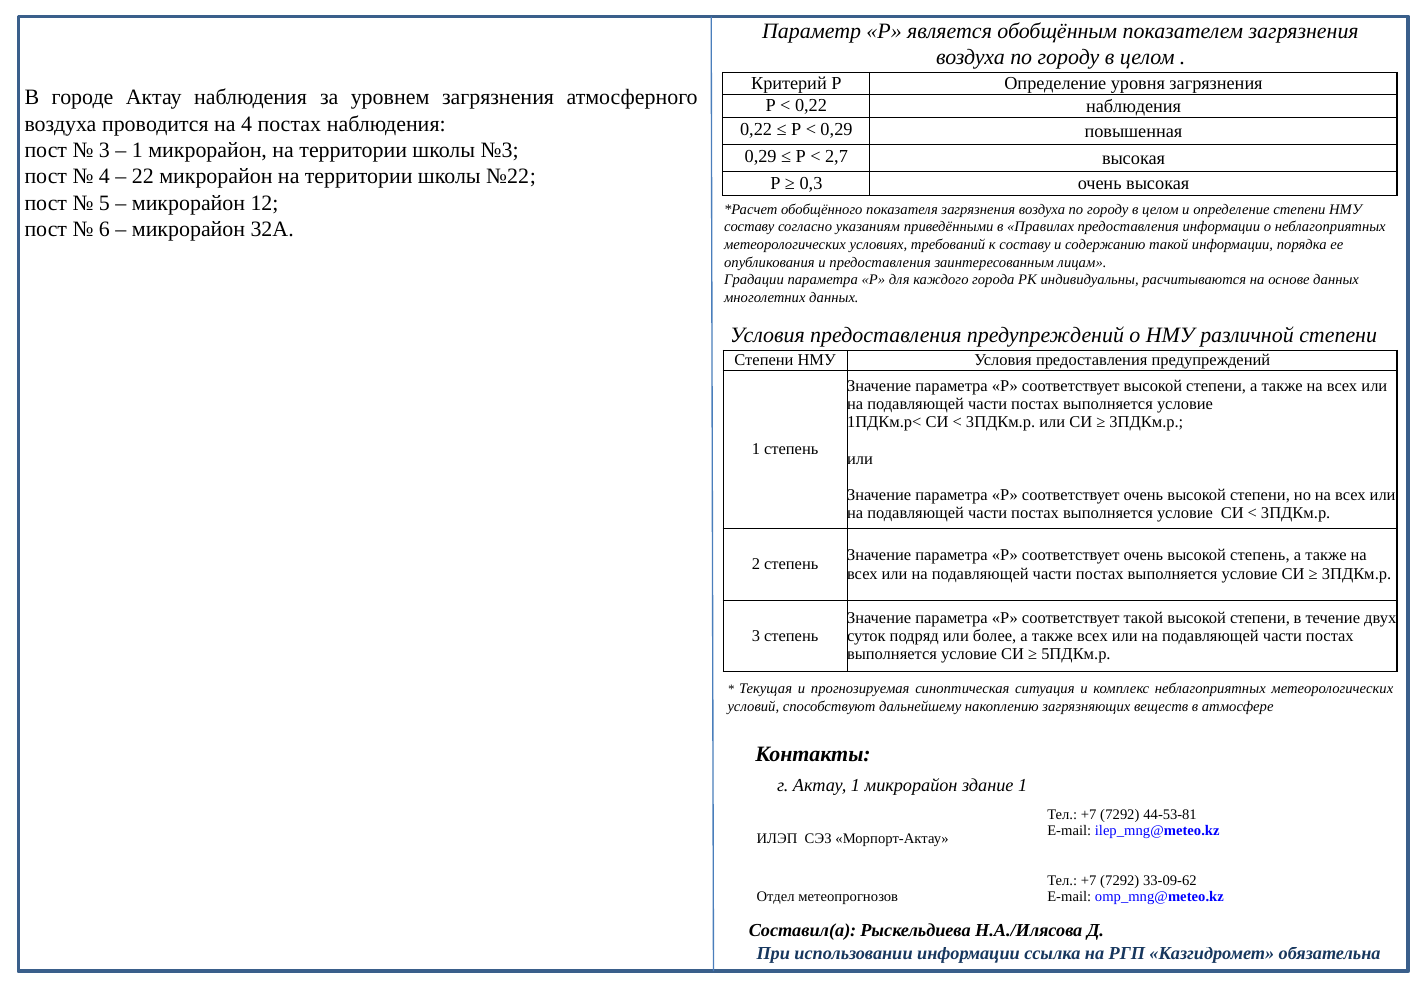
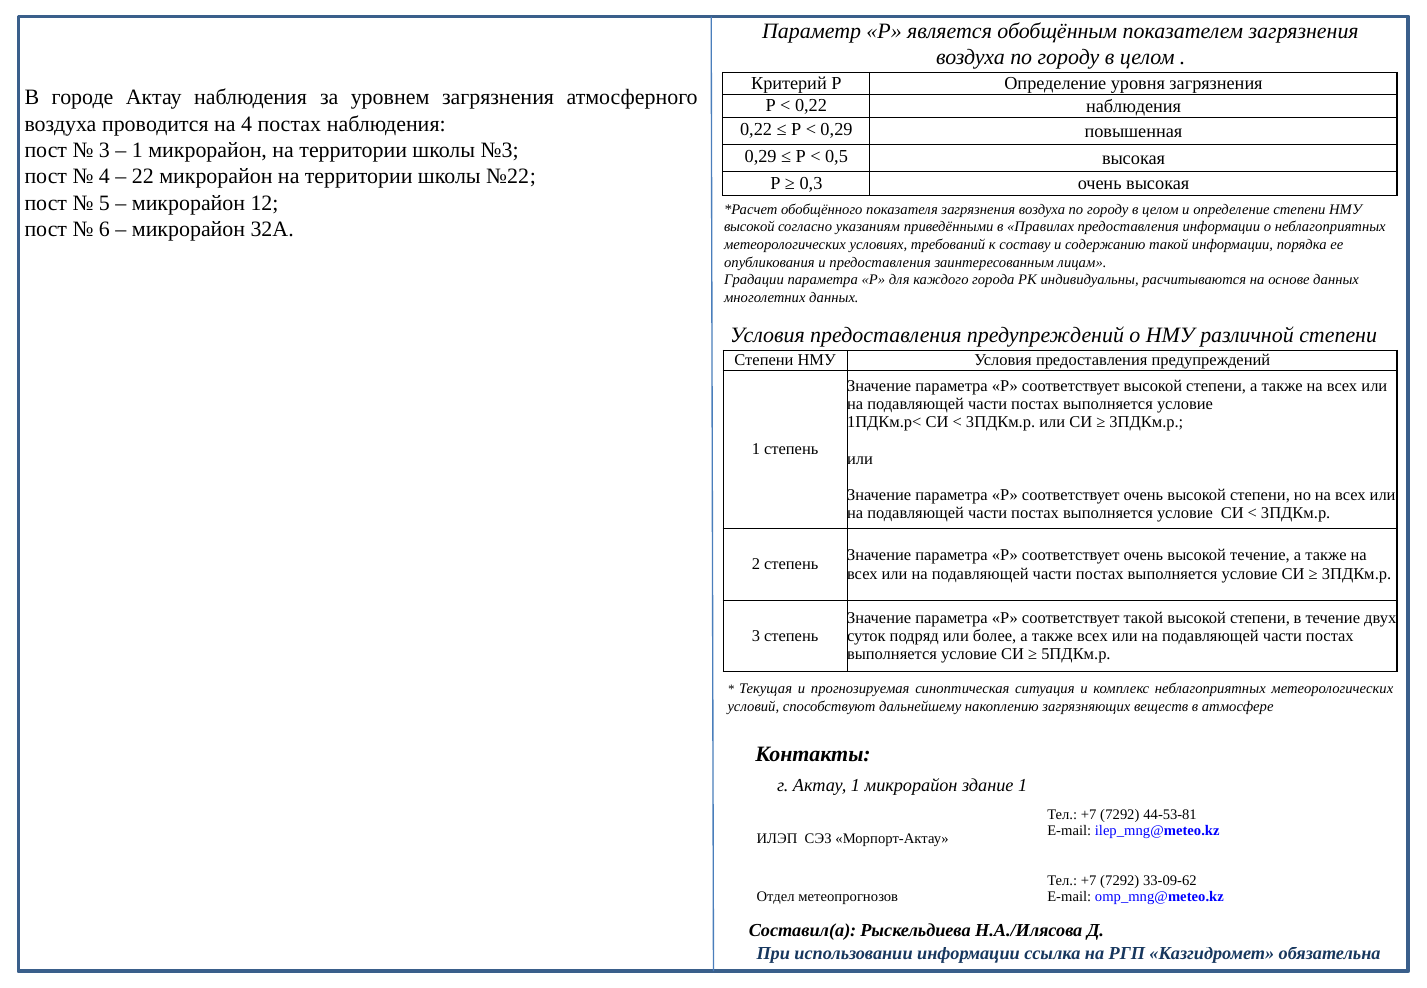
2,7: 2,7 -> 0,5 (836, 156)
составу: составу -> высокой (749, 227)
высокой степень: степень -> течение (1260, 555)
